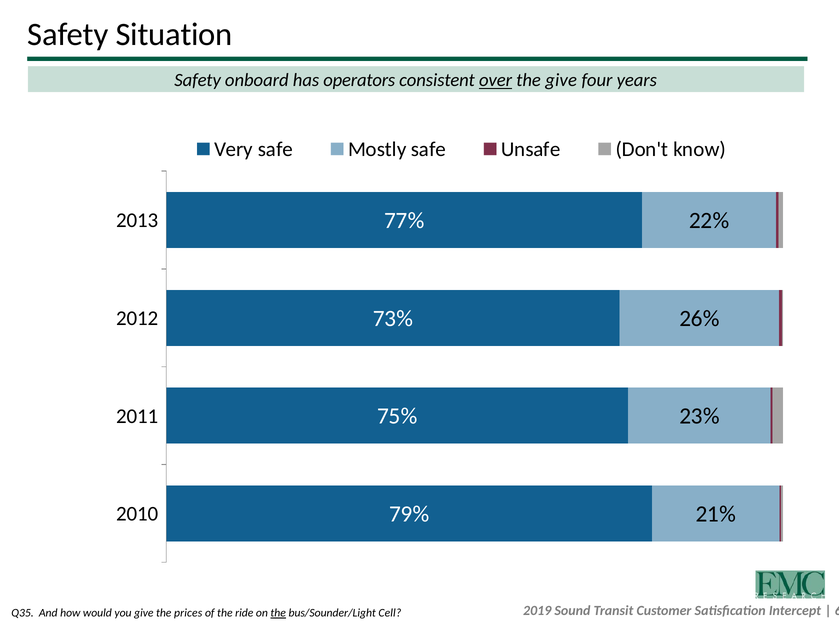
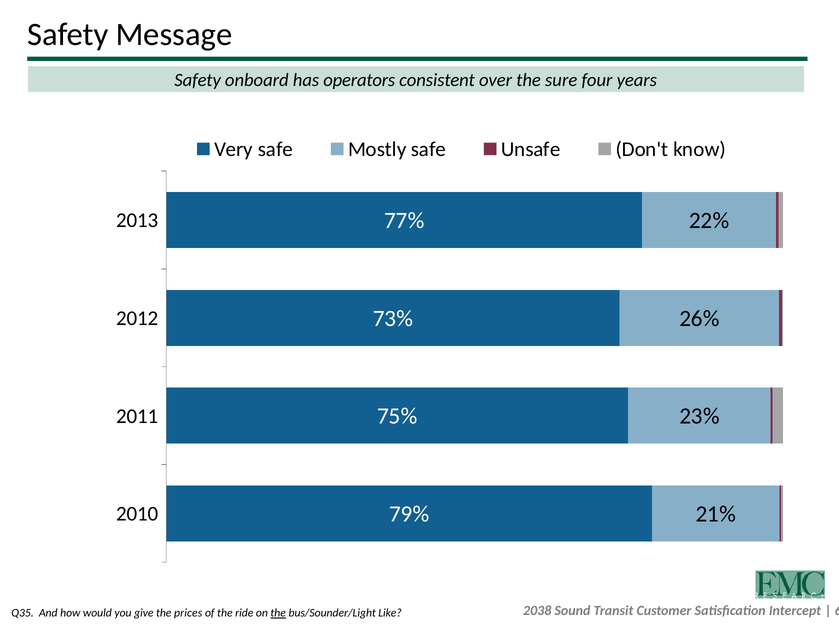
Situation: Situation -> Message (174, 34)
over underline: present -> none (496, 80)
the give: give -> sure (561, 80)
2019: 2019 -> 2038 (537, 611)
Cell: Cell -> Like (390, 613)
